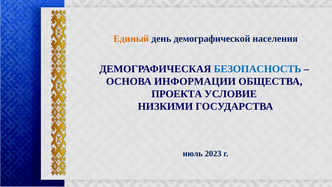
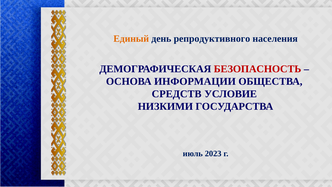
демографической: демографической -> репродуктивного (212, 39)
БЕЗОПАСНОСТЬ colour: blue -> red (258, 69)
ПРОЕКТА: ПРОЕКТА -> СРЕДСТВ (177, 94)
